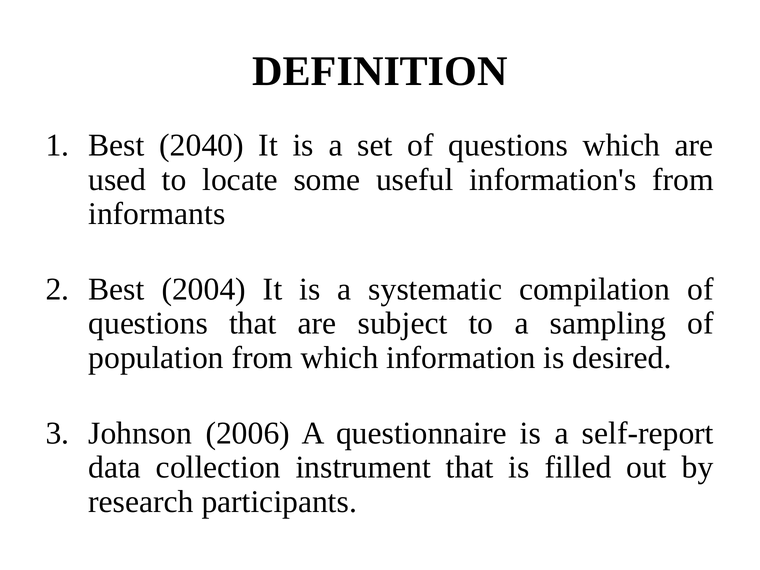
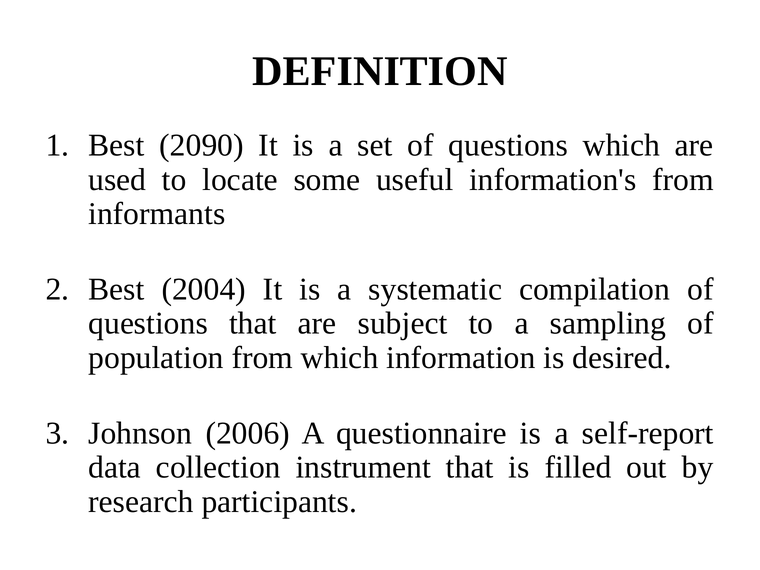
2040: 2040 -> 2090 (201, 145)
